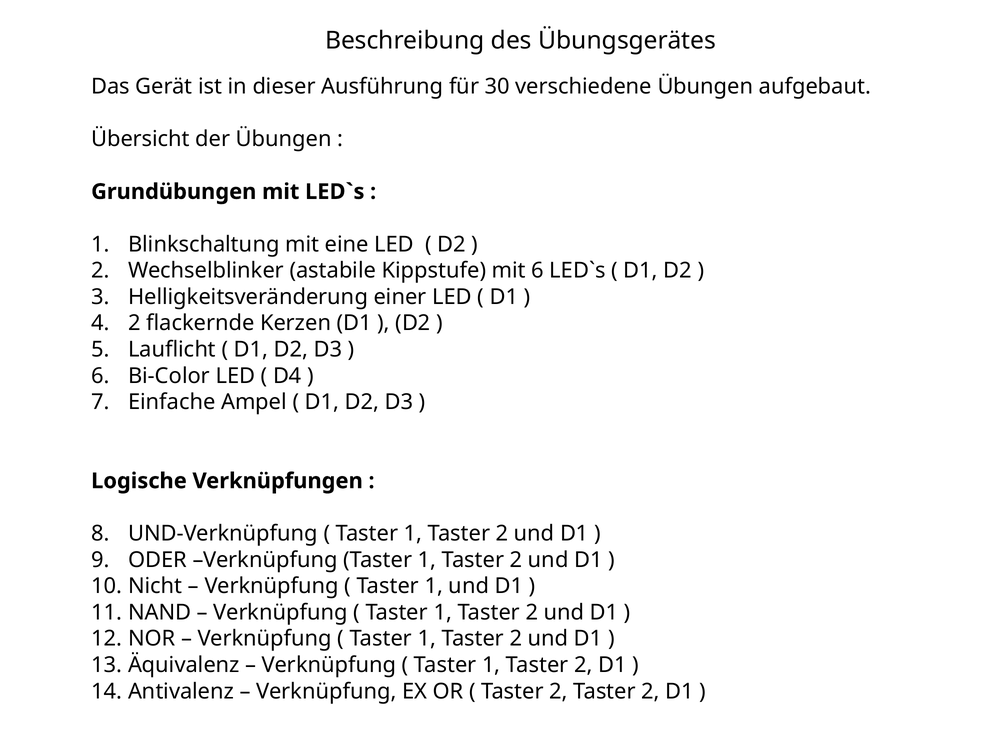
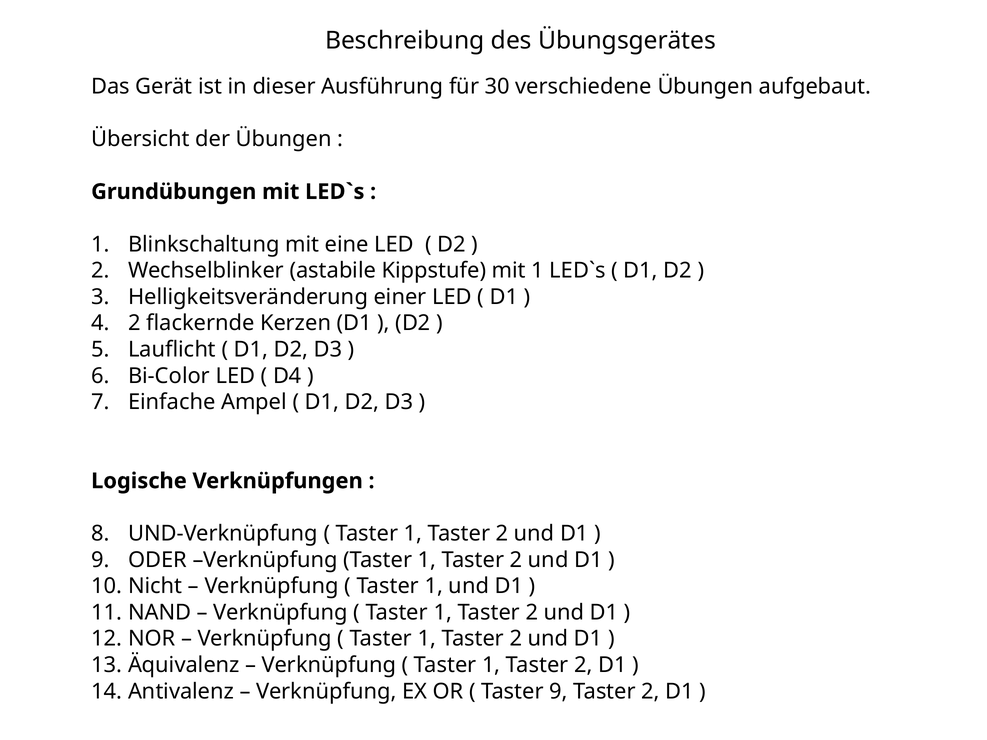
mit 6: 6 -> 1 (537, 271)
2: 2 -> 9 (559, 692)
